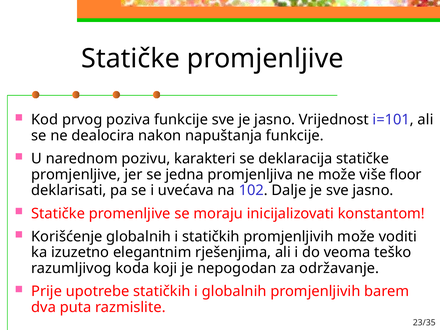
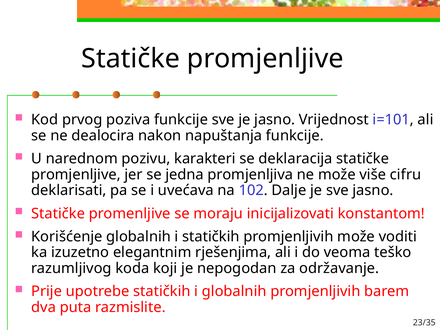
floor: floor -> cifru (406, 175)
